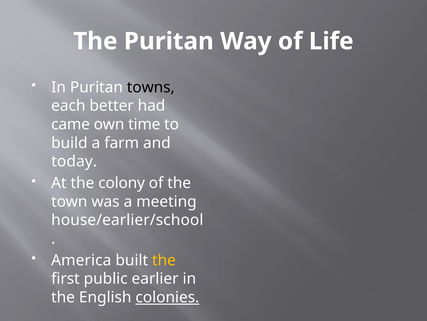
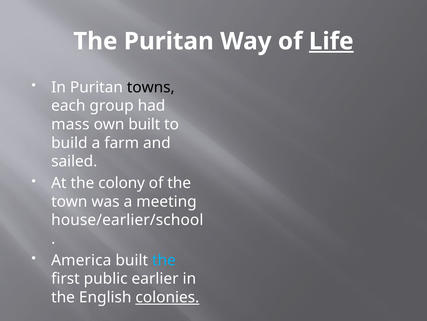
Life underline: none -> present (331, 41)
better: better -> group (112, 106)
came: came -> mass (70, 124)
own time: time -> built (144, 124)
today: today -> sailed (74, 161)
the colour: yellow -> light blue (164, 260)
